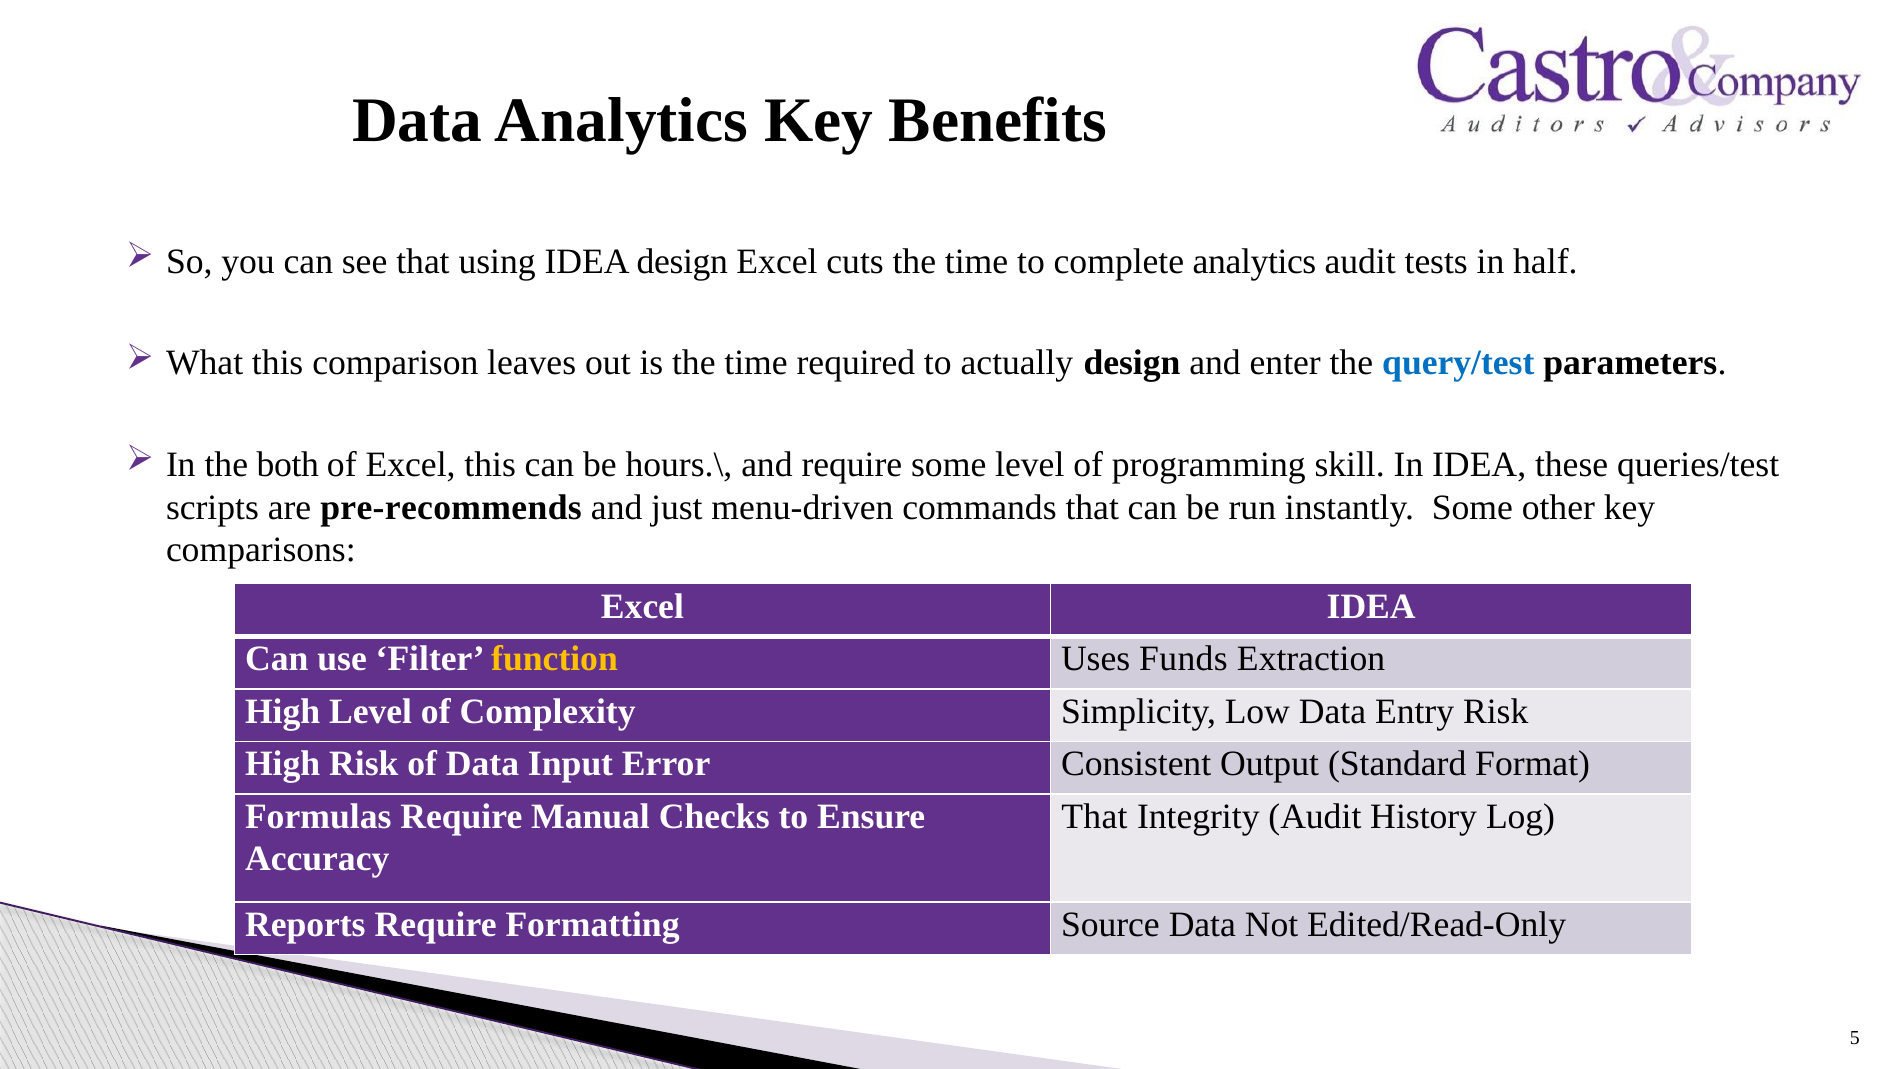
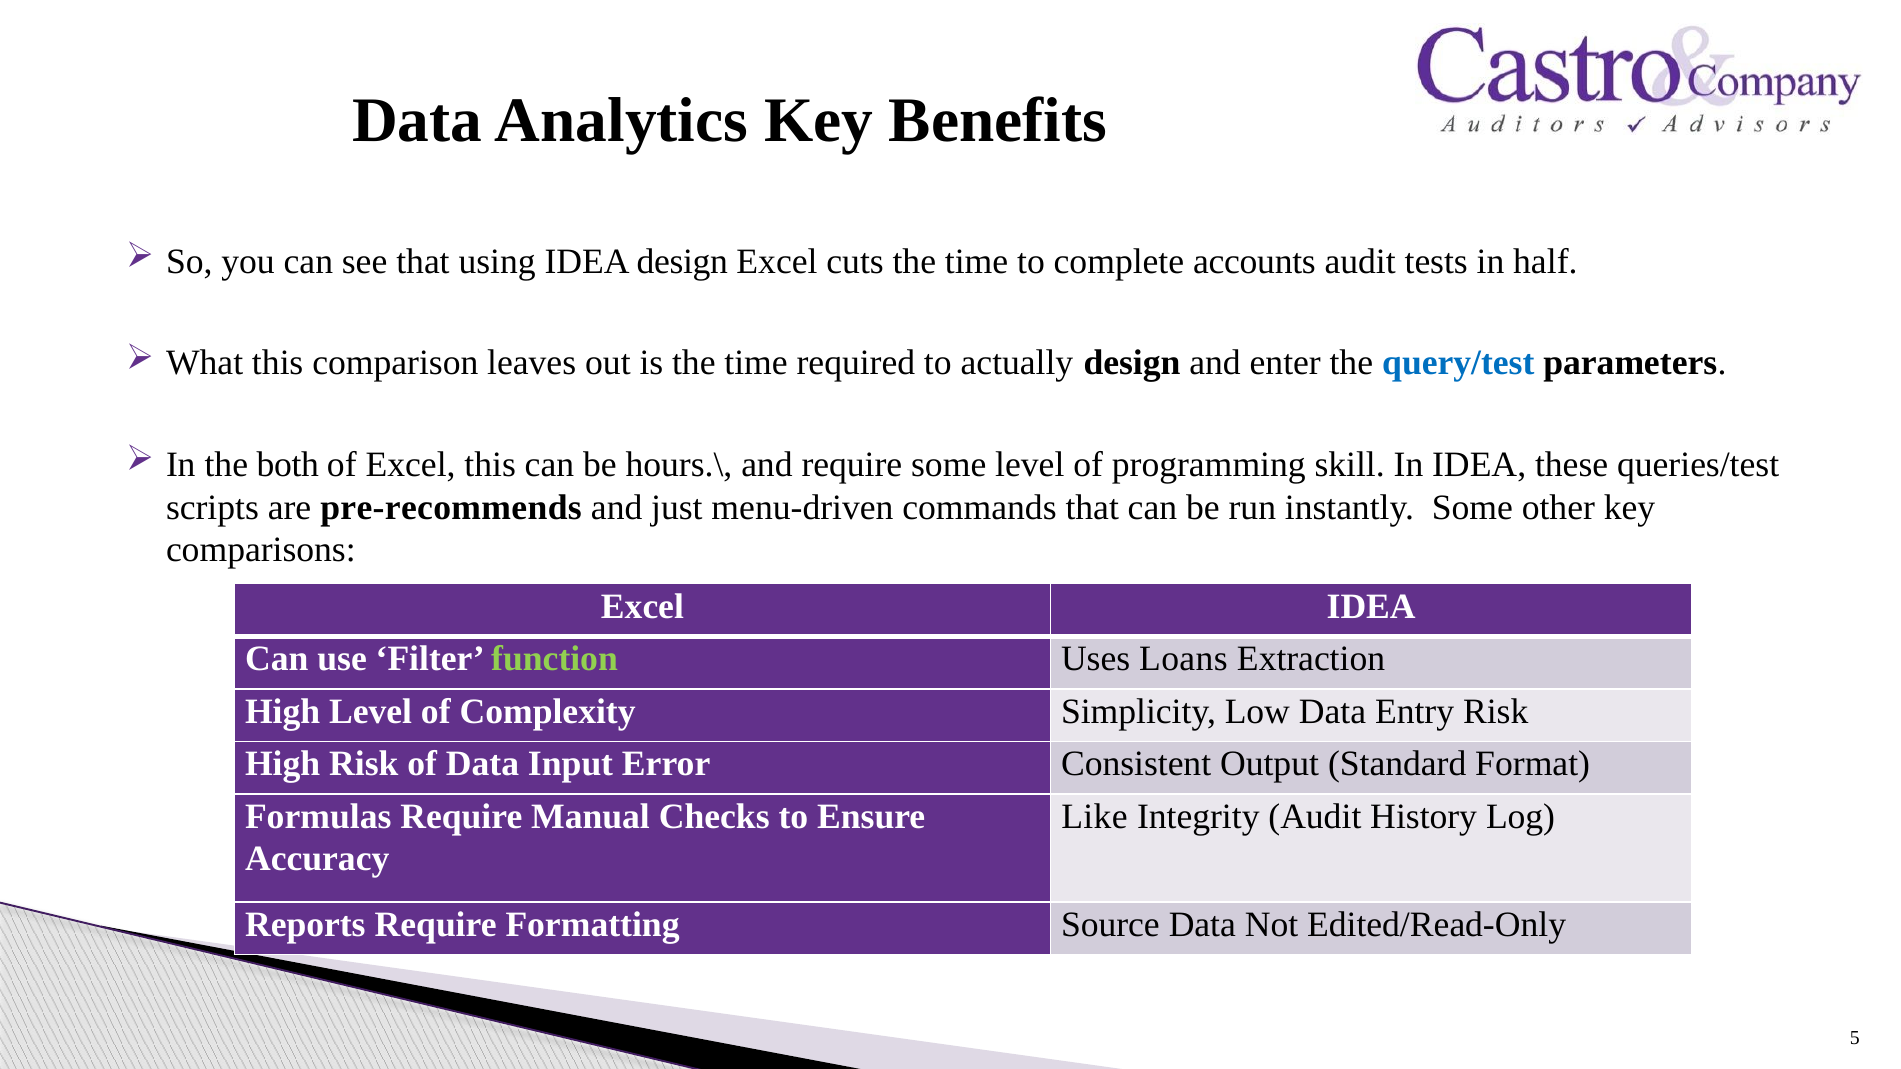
complete analytics: analytics -> accounts (1254, 262)
function colour: yellow -> light green (555, 659)
Funds: Funds -> Loans (1183, 659)
That: That -> Like (1094, 817)
